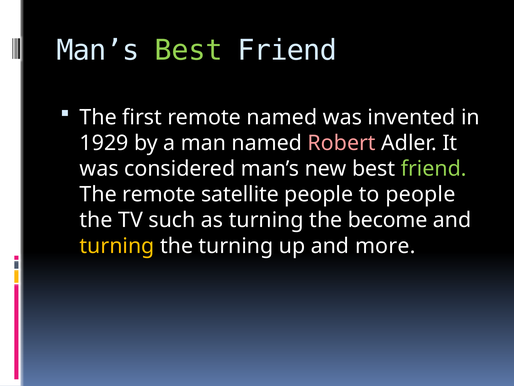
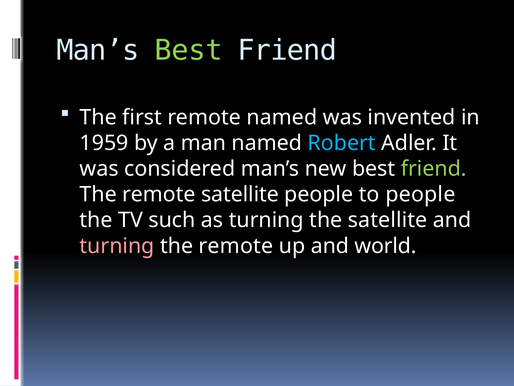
1929: 1929 -> 1959 (104, 143)
Robert colour: pink -> light blue (342, 143)
the become: become -> satellite (388, 220)
turning colour: yellow -> pink (117, 246)
turning: turning -> remote (236, 246)
more: more -> world (385, 246)
